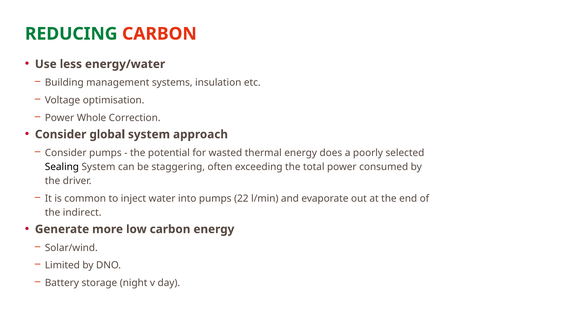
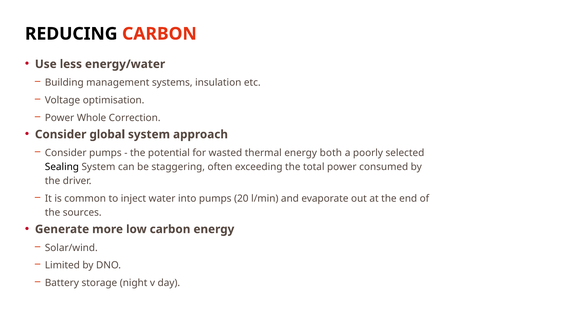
REDUCING colour: green -> black (71, 34)
does: does -> both (331, 153)
22: 22 -> 20 (241, 199)
indirect: indirect -> sources (82, 213)
